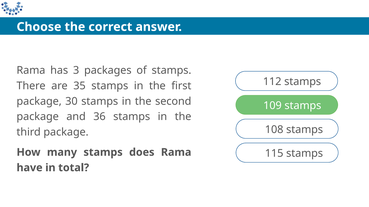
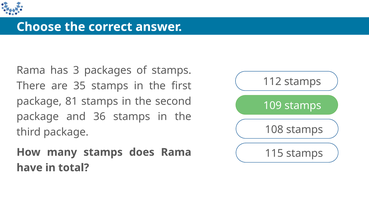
30: 30 -> 81 (71, 102)
